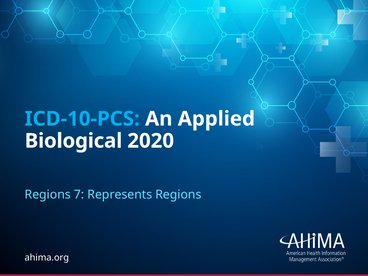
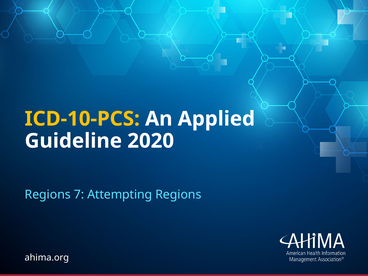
ICD-10-PCS colour: light blue -> yellow (82, 119)
Biological: Biological -> Guideline (73, 141)
Represents: Represents -> Attempting (120, 194)
